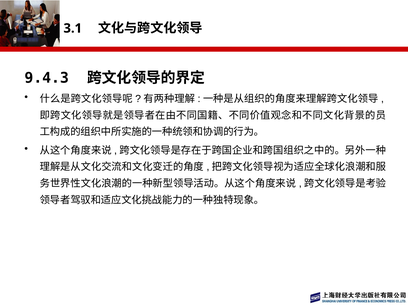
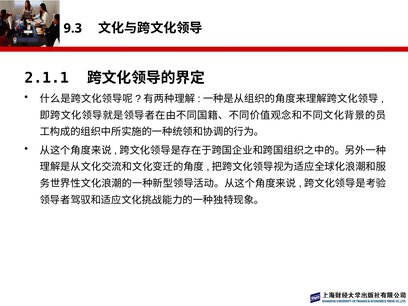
3.1: 3.1 -> 9.3 (73, 28)
9.4.3: 9.4.3 -> 2.1.1 (47, 78)
